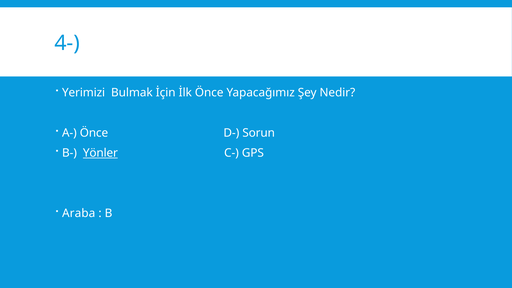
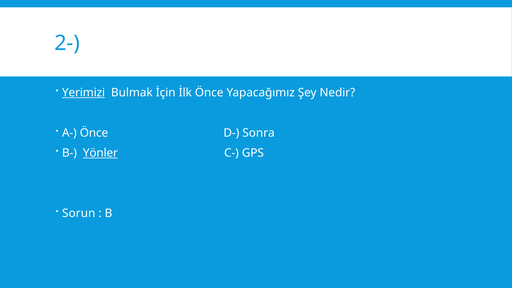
4-: 4- -> 2- (67, 43)
Yerimizi underline: none -> present (84, 93)
Sorun: Sorun -> Sonra (259, 133)
Araba: Araba -> Sorun (79, 213)
